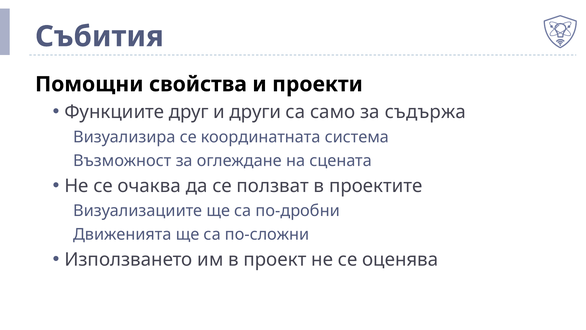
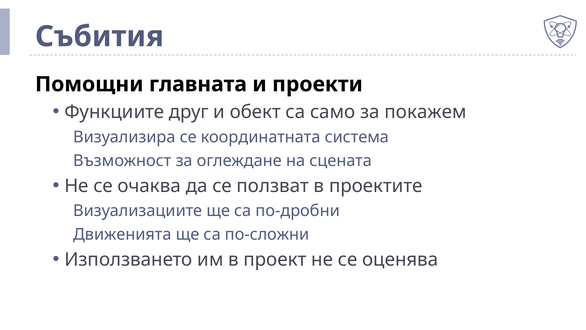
свойства: свойства -> главната (198, 84)
други: други -> обект (255, 112)
съдържа: съдържа -> покажем (425, 112)
